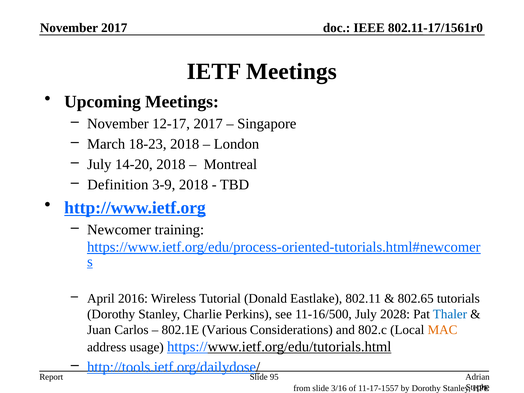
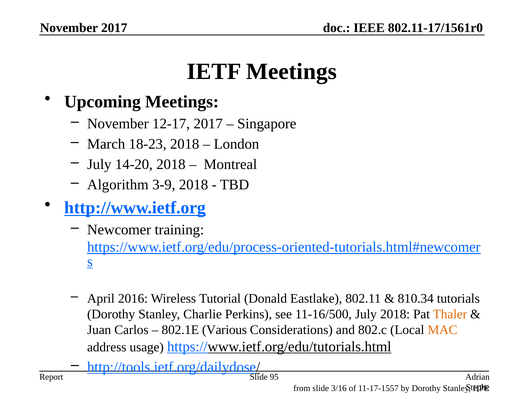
Definition: Definition -> Algorithm (118, 185)
802.65: 802.65 -> 810.34 (416, 298)
July 2028: 2028 -> 2018 (395, 314)
Thaler colour: blue -> orange (450, 314)
